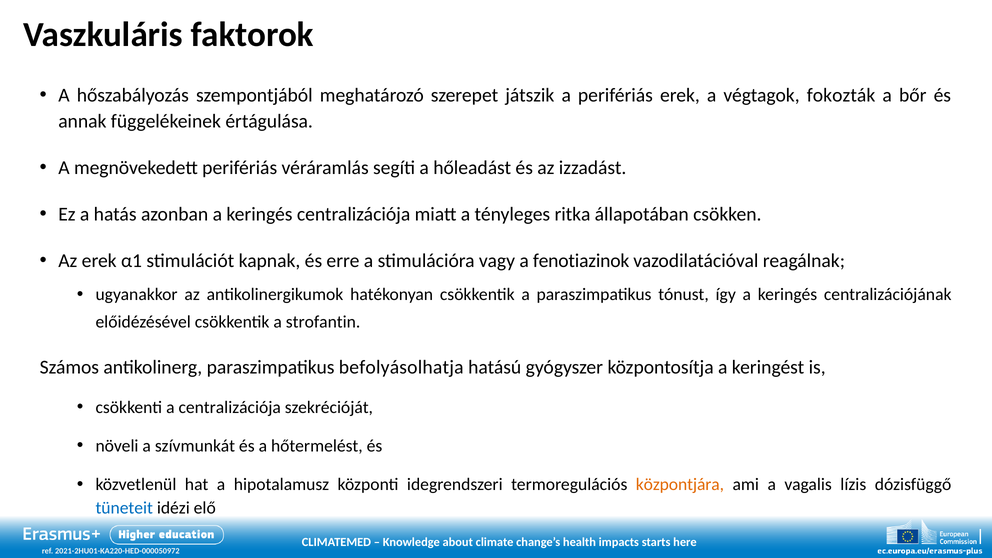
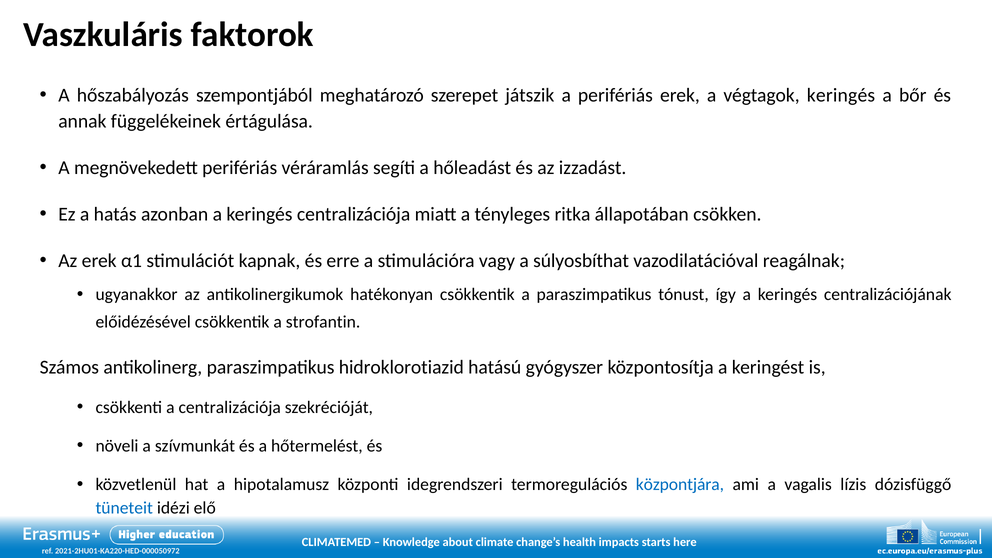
végtagok fokozták: fokozták -> keringés (841, 95)
fenotiazinok: fenotiazinok -> súlyosbíthat (581, 261)
befolyásolhatja: befolyásolhatja -> hidroklorotiazid (401, 367)
központjára colour: orange -> blue (680, 485)
